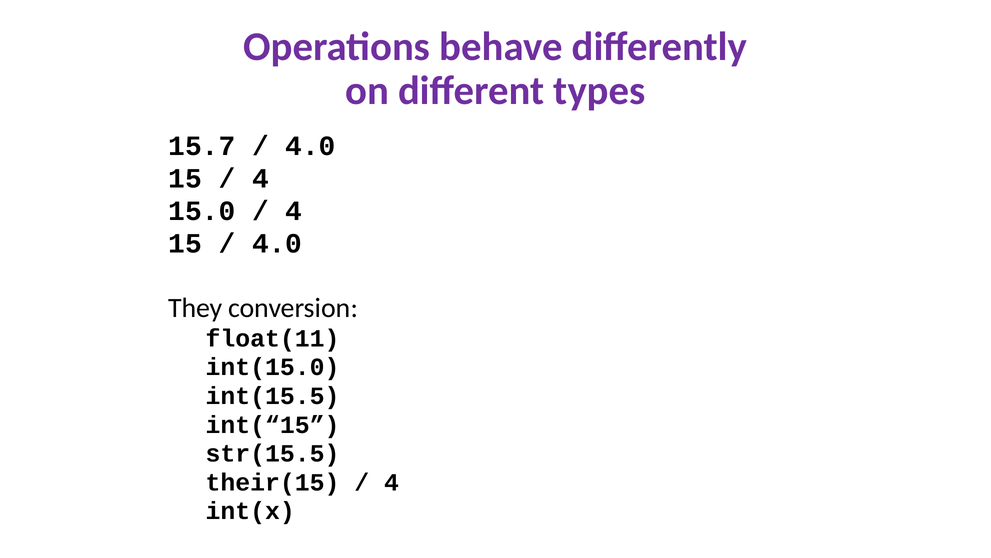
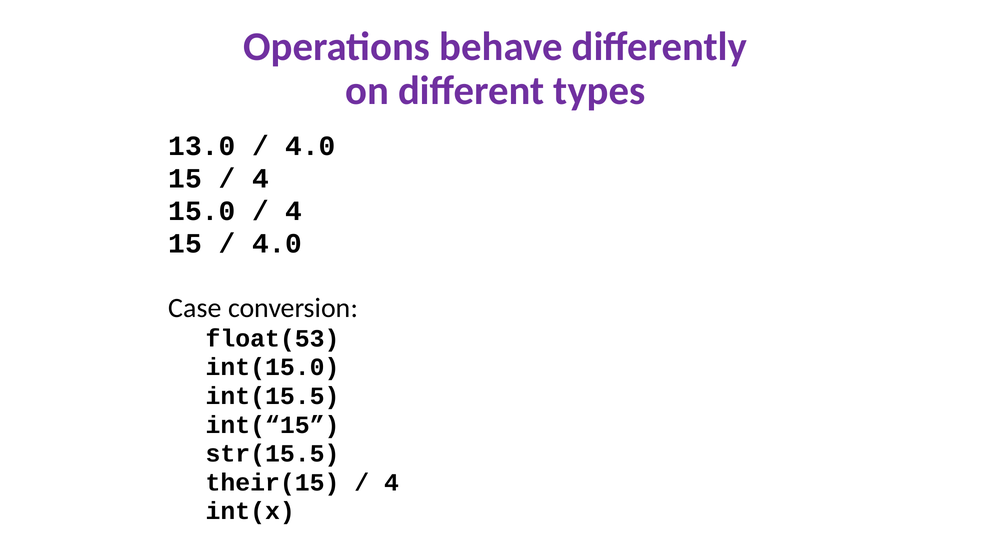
15.7: 15.7 -> 13.0 (202, 146)
They: They -> Case (195, 308)
float(11: float(11 -> float(53 (273, 338)
